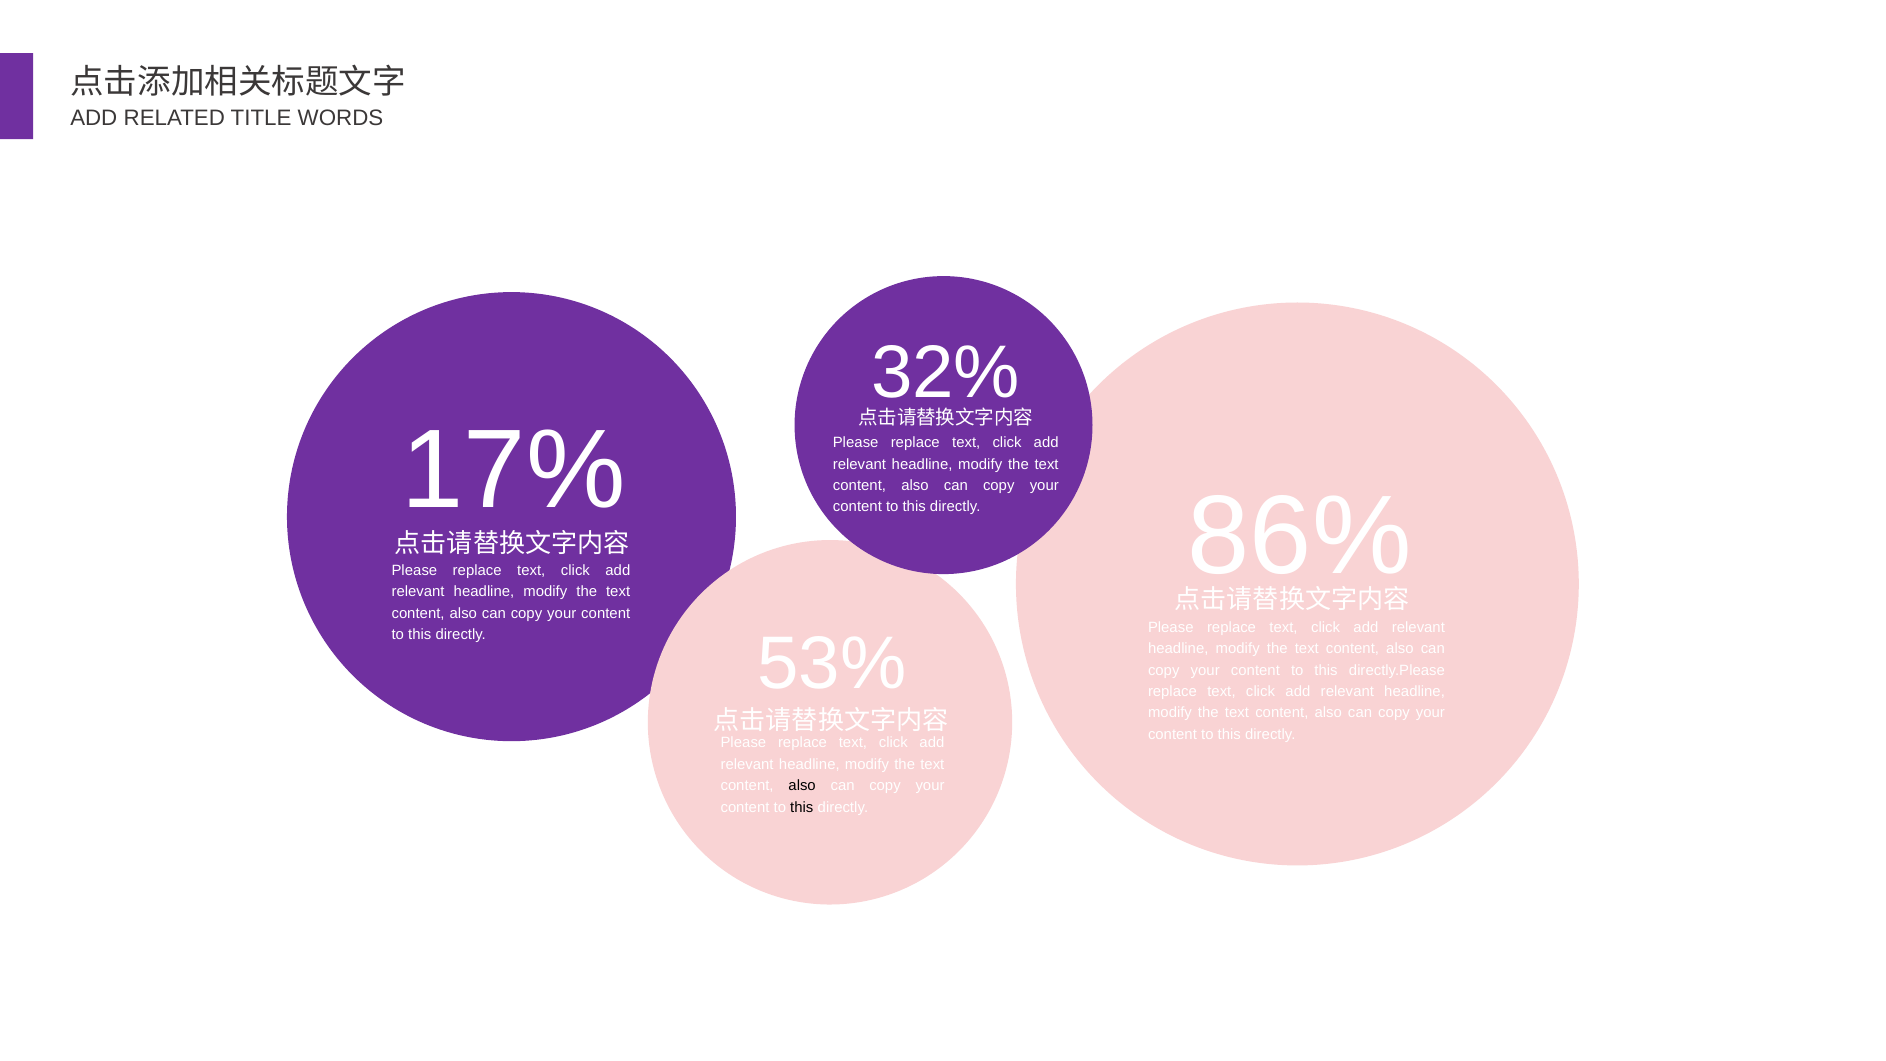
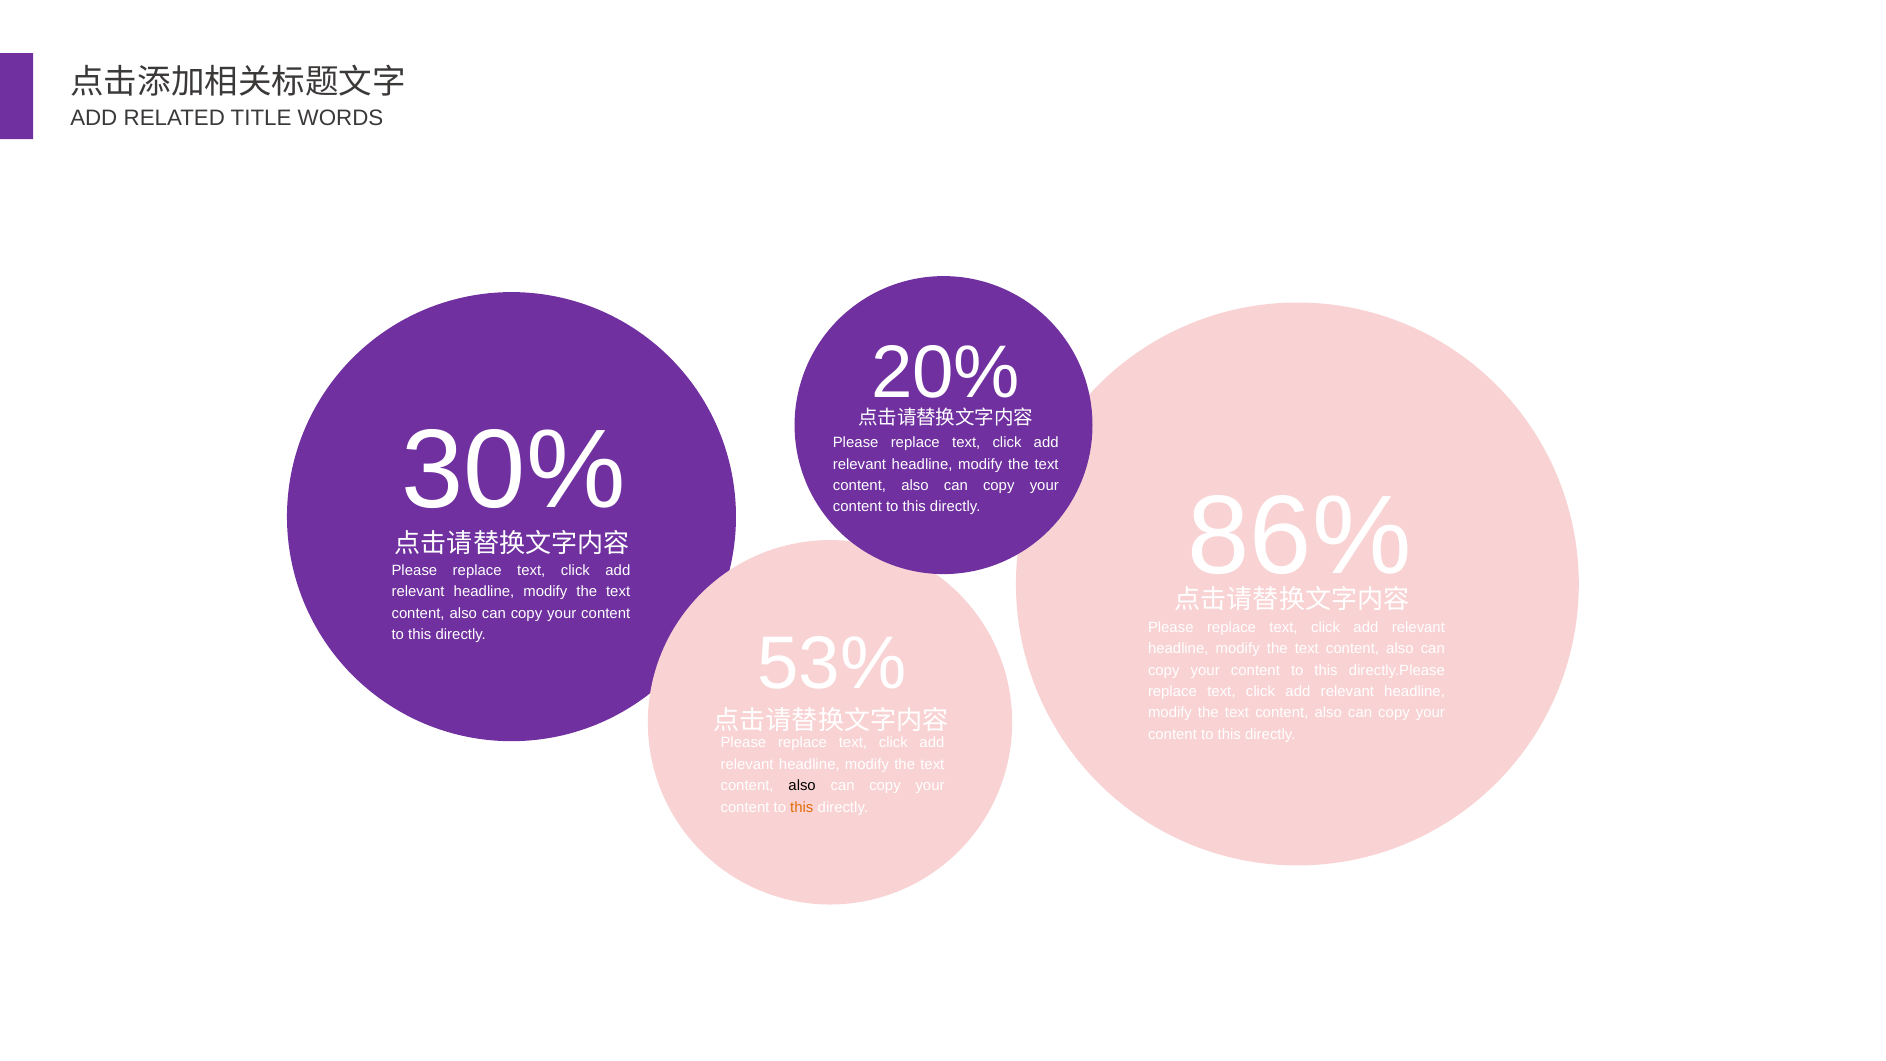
32%: 32% -> 20% (945, 373)
17%: 17% -> 30% (514, 471)
this colour: black -> orange (802, 807)
